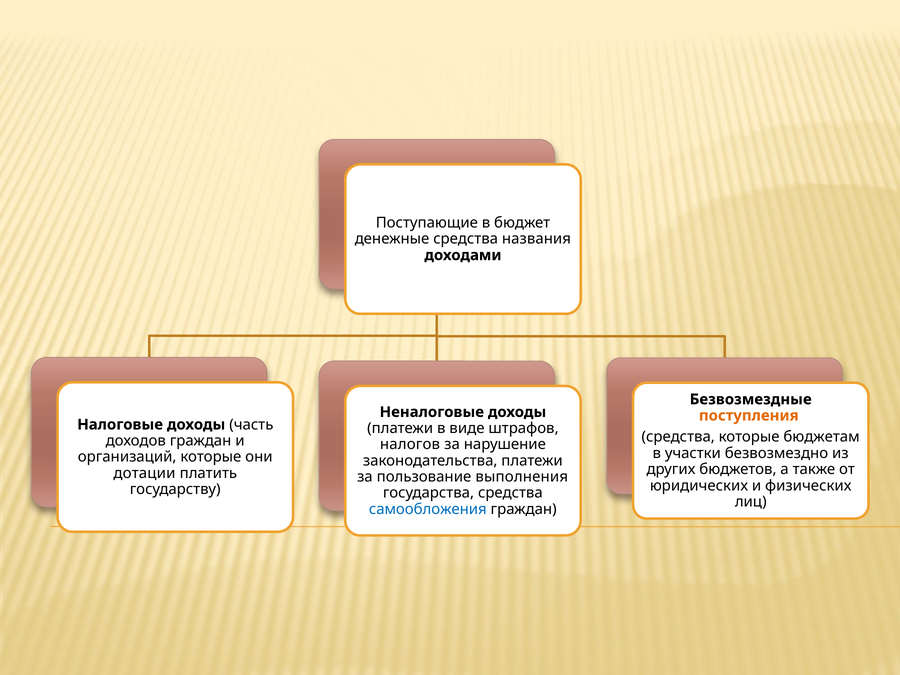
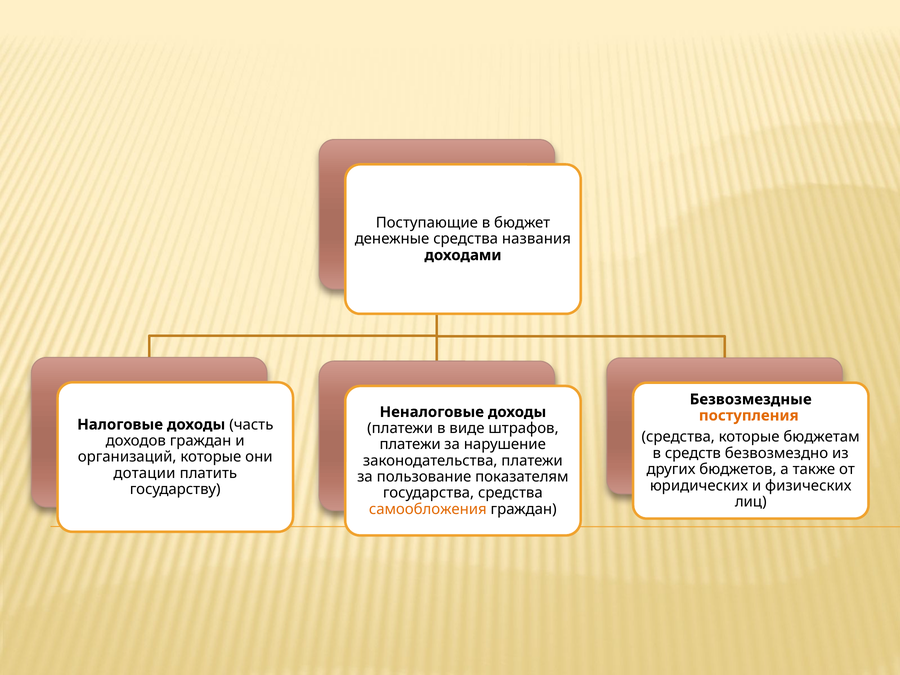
налогов: налогов -> платежи (410, 444)
участки: участки -> средств (693, 453)
выполнения: выполнения -> показателям (522, 477)
самообложения colour: blue -> orange (428, 509)
